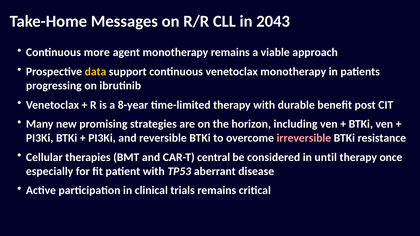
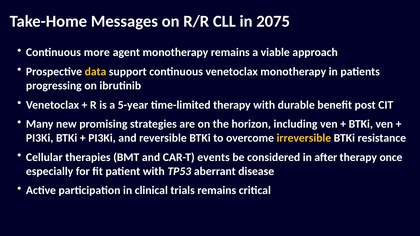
2043: 2043 -> 2075 (273, 22)
8-year: 8-year -> 5-year (133, 105)
irreversible colour: pink -> yellow (304, 138)
central: central -> events (214, 157)
until: until -> after (326, 157)
